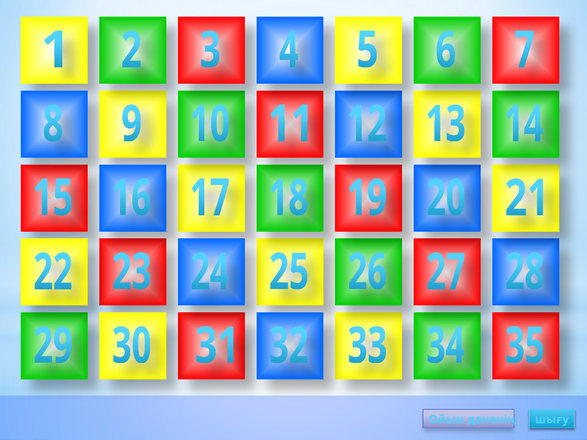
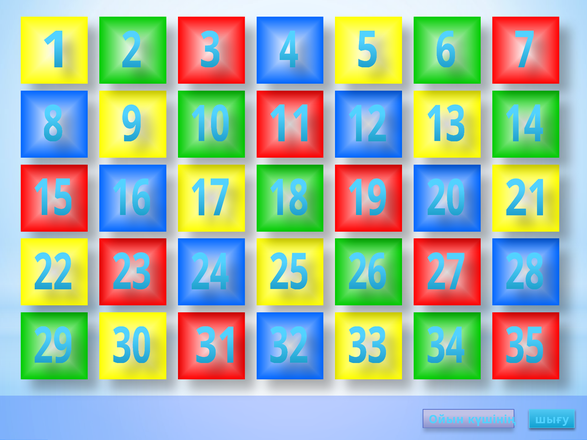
дененің: дененің -> күшінің (492, 420)
